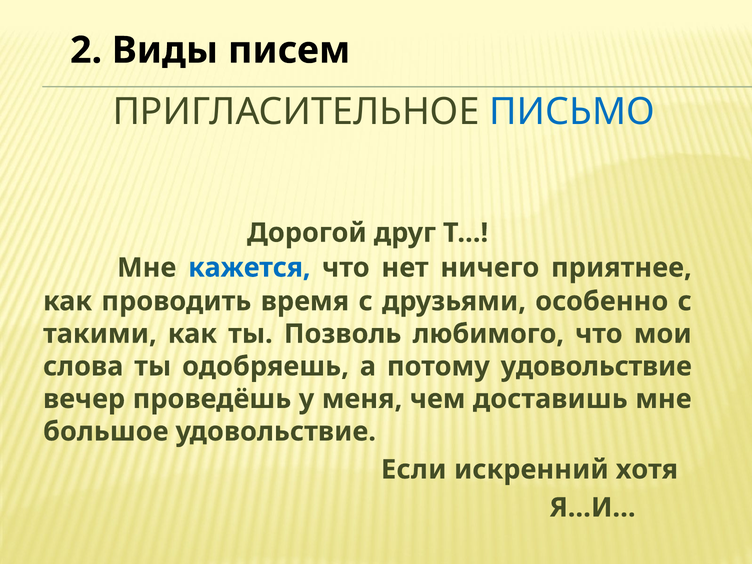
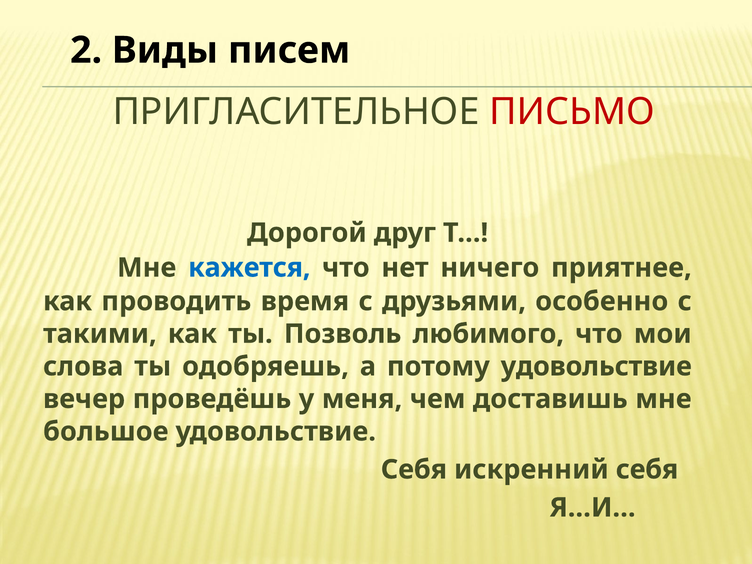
ПИСЬМО colour: blue -> red (572, 112)
Если: Если -> Себя (414, 470)
искренний хотя: хотя -> себя (647, 470)
